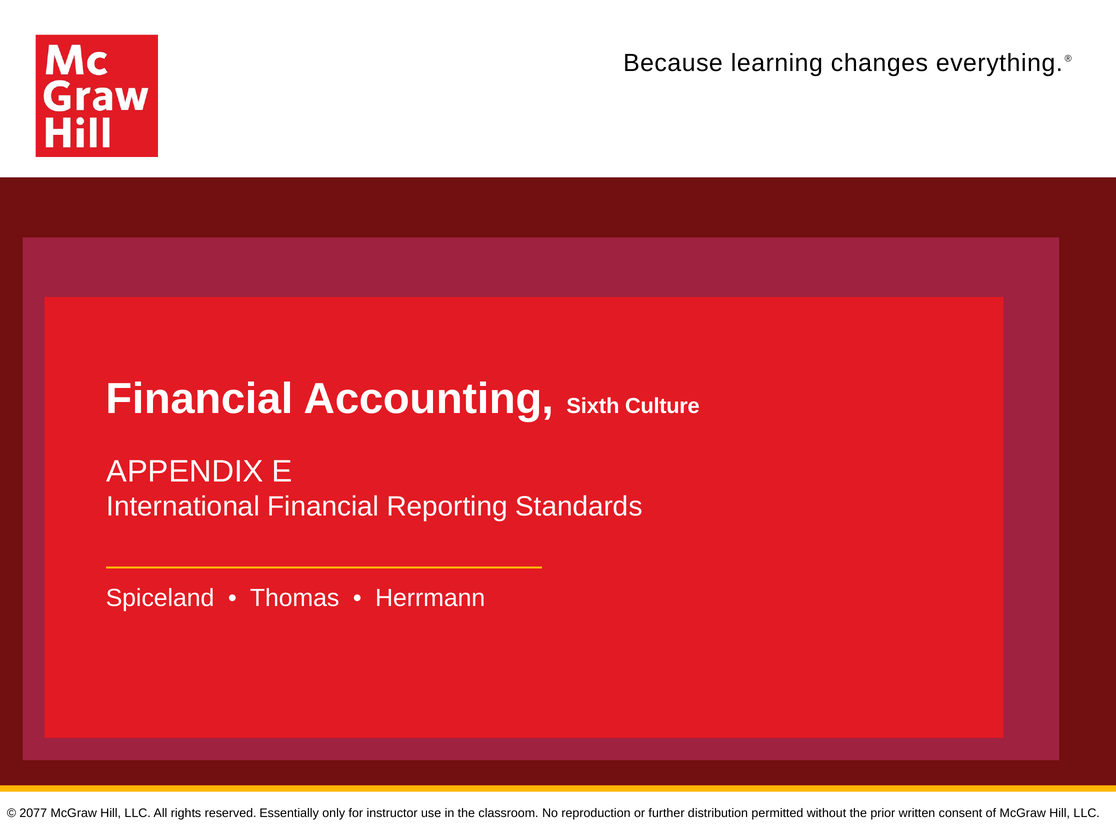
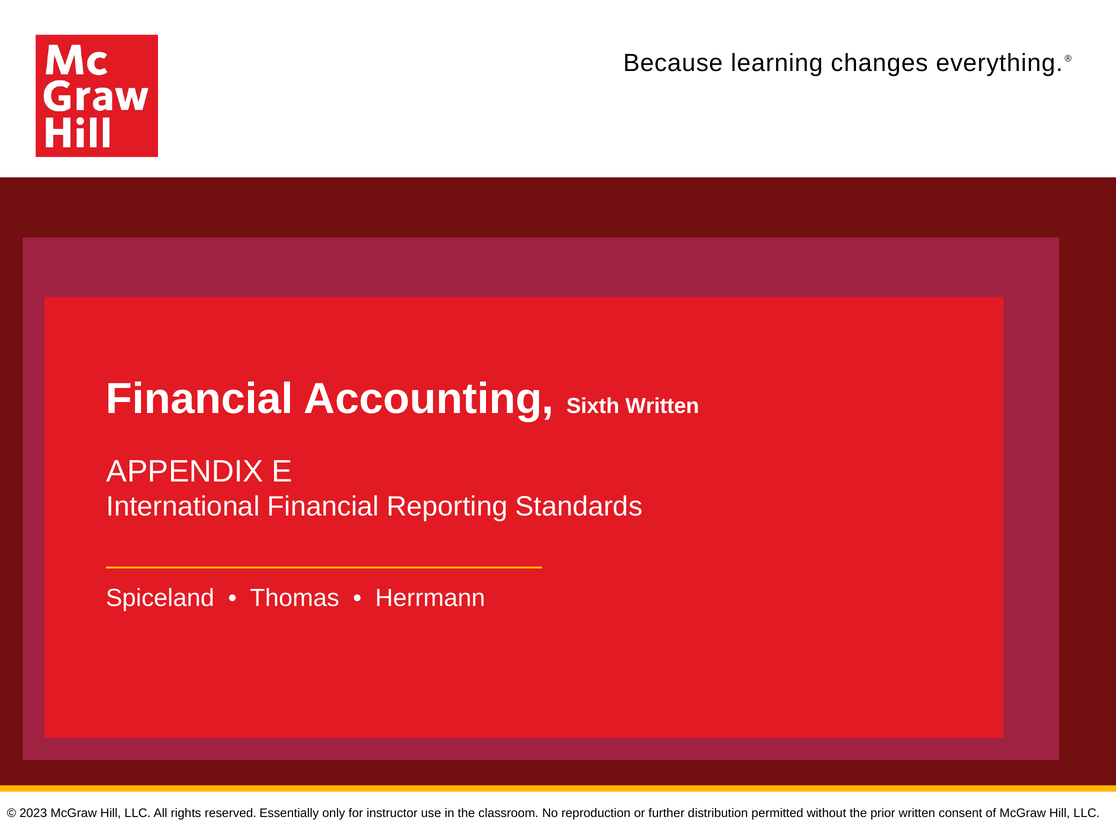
Sixth Culture: Culture -> Written (662, 406)
2077: 2077 -> 2023 (33, 813)
